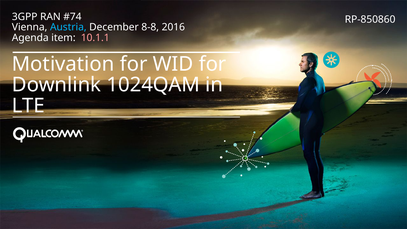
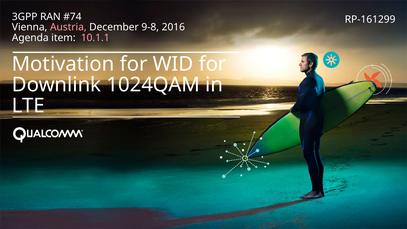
RP-850860: RP-850860 -> RP-161299 (370, 19)
Austria colour: light blue -> pink (68, 27)
8-8: 8-8 -> 9-8 (150, 27)
